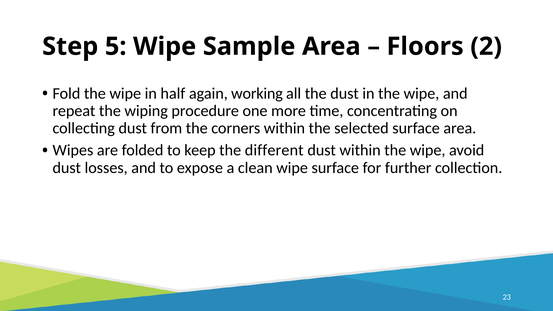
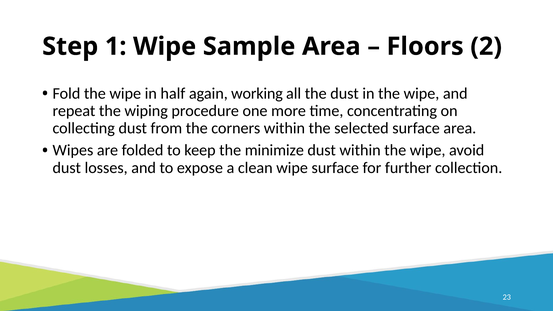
5: 5 -> 1 (116, 46)
different: different -> minimize (274, 150)
